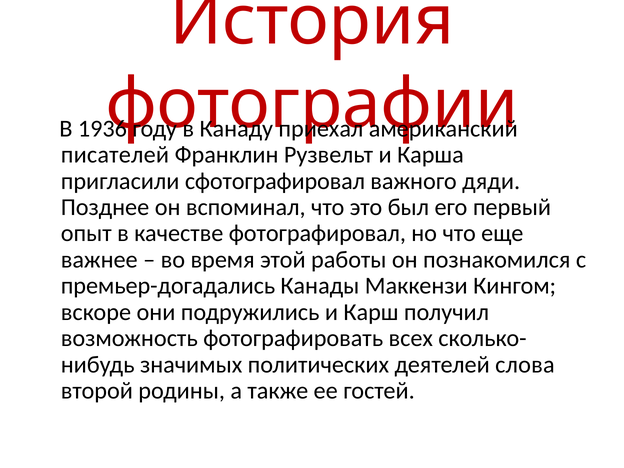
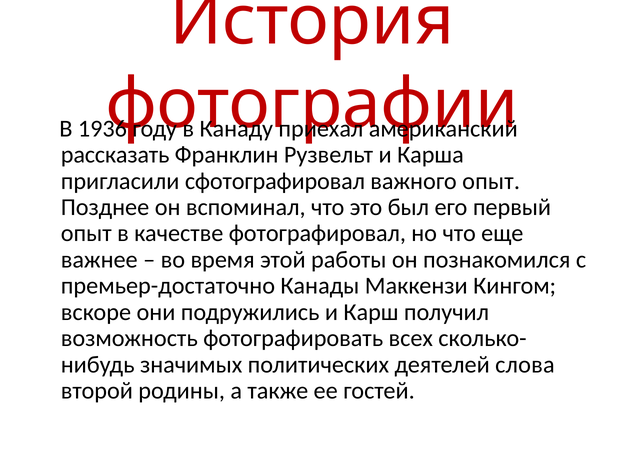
писателей: писателей -> рассказать (115, 155)
важного дяди: дяди -> опыт (491, 181)
премьер-догадались: премьер-догадались -> премьер-достаточно (168, 286)
